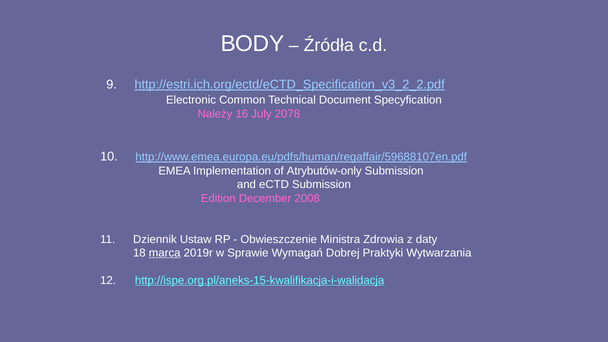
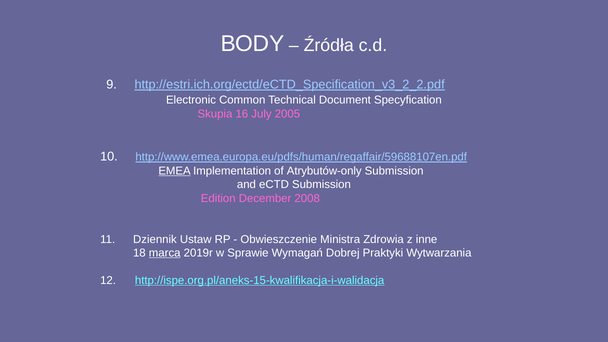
Należy: Należy -> Skupia (215, 114)
2078: 2078 -> 2005 (287, 114)
EMEA underline: none -> present (175, 171)
daty: daty -> inne (427, 239)
